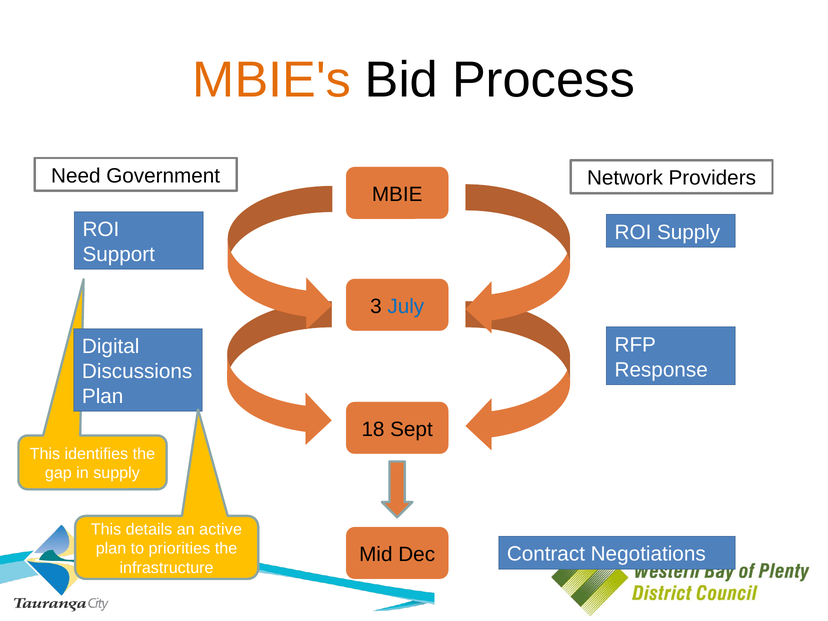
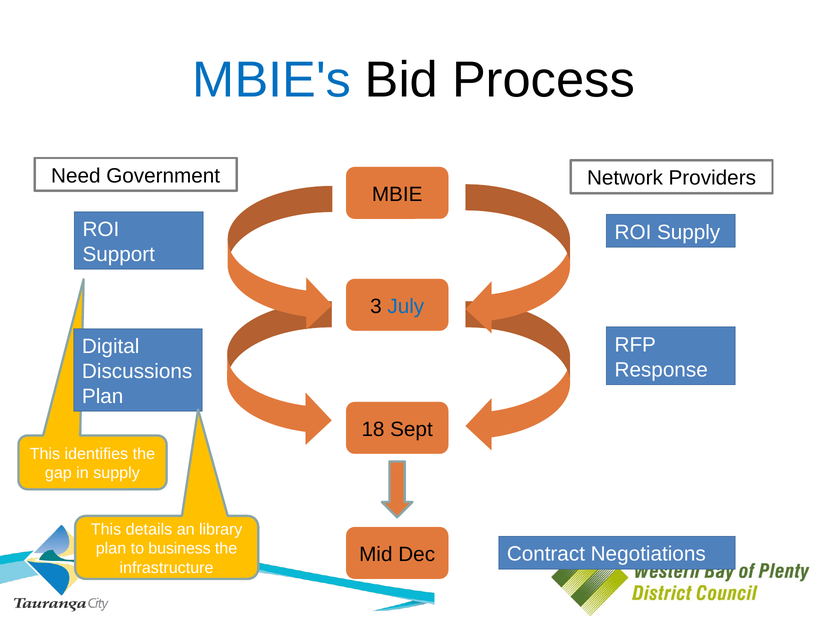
MBIE's colour: orange -> blue (272, 80)
active: active -> library (221, 529)
priorities: priorities -> business (180, 549)
